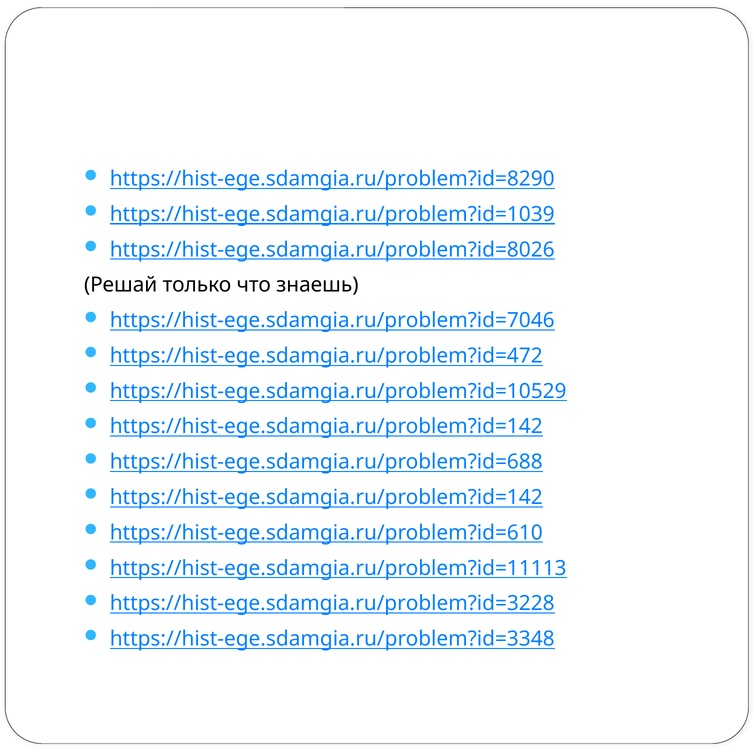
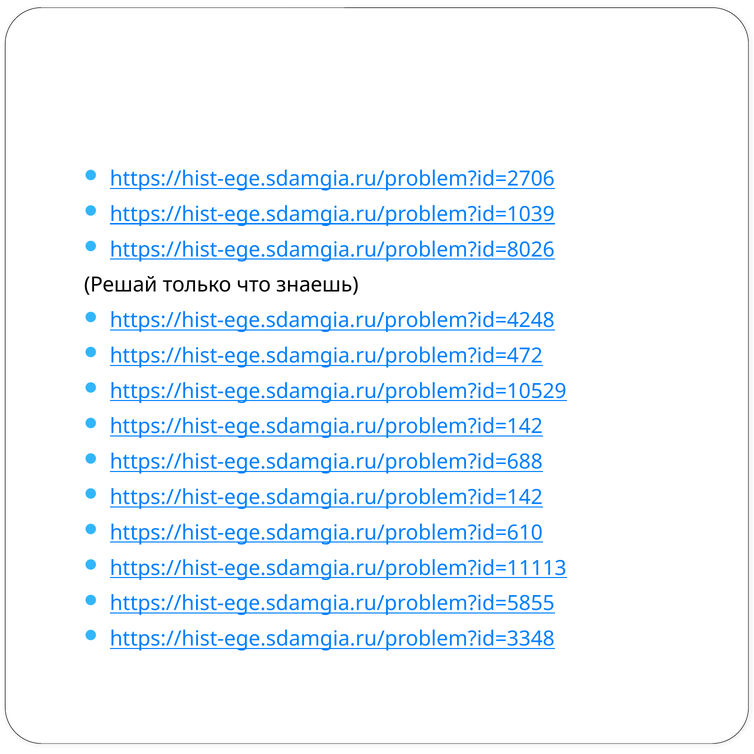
https://hist-ege.sdamgia.ru/problem?id=8290: https://hist-ege.sdamgia.ru/problem?id=8290 -> https://hist-ege.sdamgia.ru/problem?id=2706 (332, 179)
https://hist-ege.sdamgia.ru/problem?id=7046: https://hist-ege.sdamgia.ru/problem?id=7046 -> https://hist-ege.sdamgia.ru/problem?id=4248 (332, 320)
https://hist-ege.sdamgia.ru/problem?id=3228: https://hist-ege.sdamgia.ru/problem?id=3228 -> https://hist-ege.sdamgia.ru/problem?id=5855 (332, 604)
